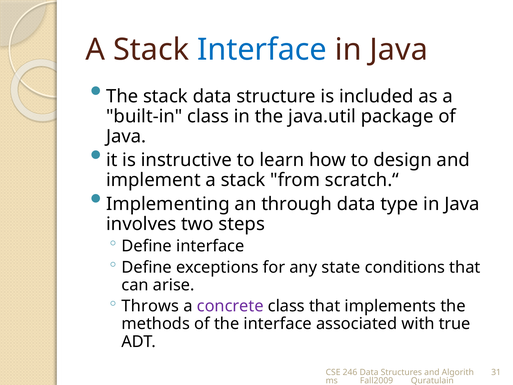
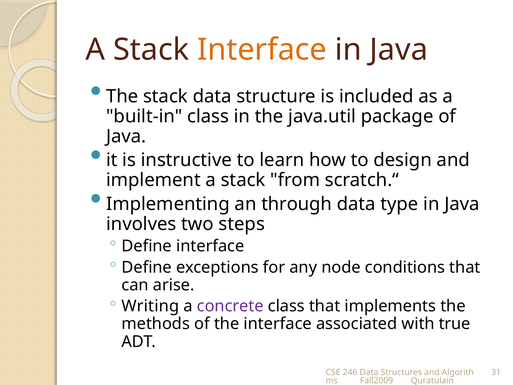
Interface colour: blue -> orange (262, 50)
state: state -> node (341, 267)
Throws: Throws -> Writing (150, 306)
